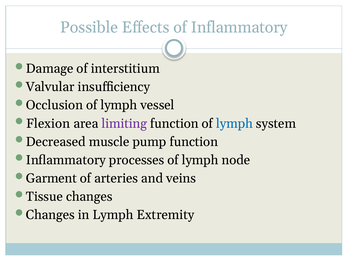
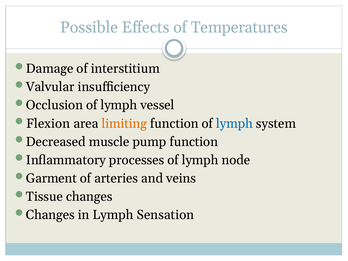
of Inflammatory: Inflammatory -> Temperatures (239, 27)
limiting colour: purple -> orange (124, 123)
Extremity: Extremity -> Sensation (165, 215)
